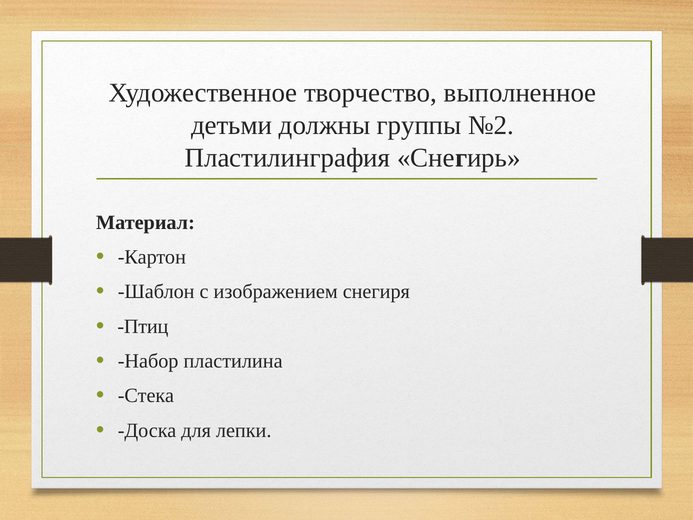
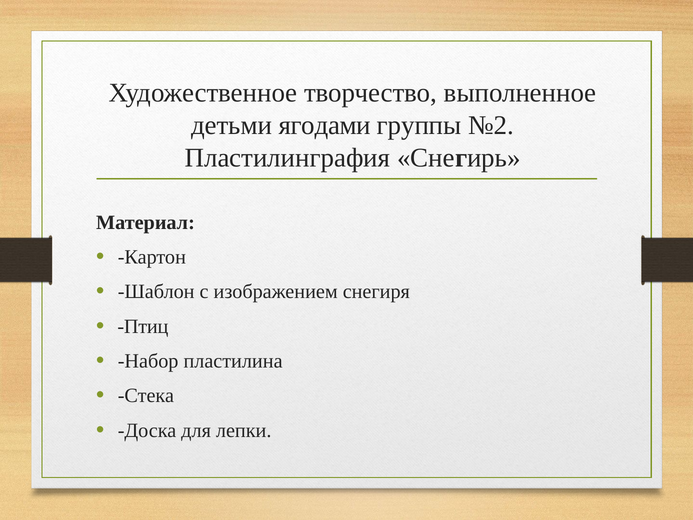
должны: должны -> ягодами (325, 125)
